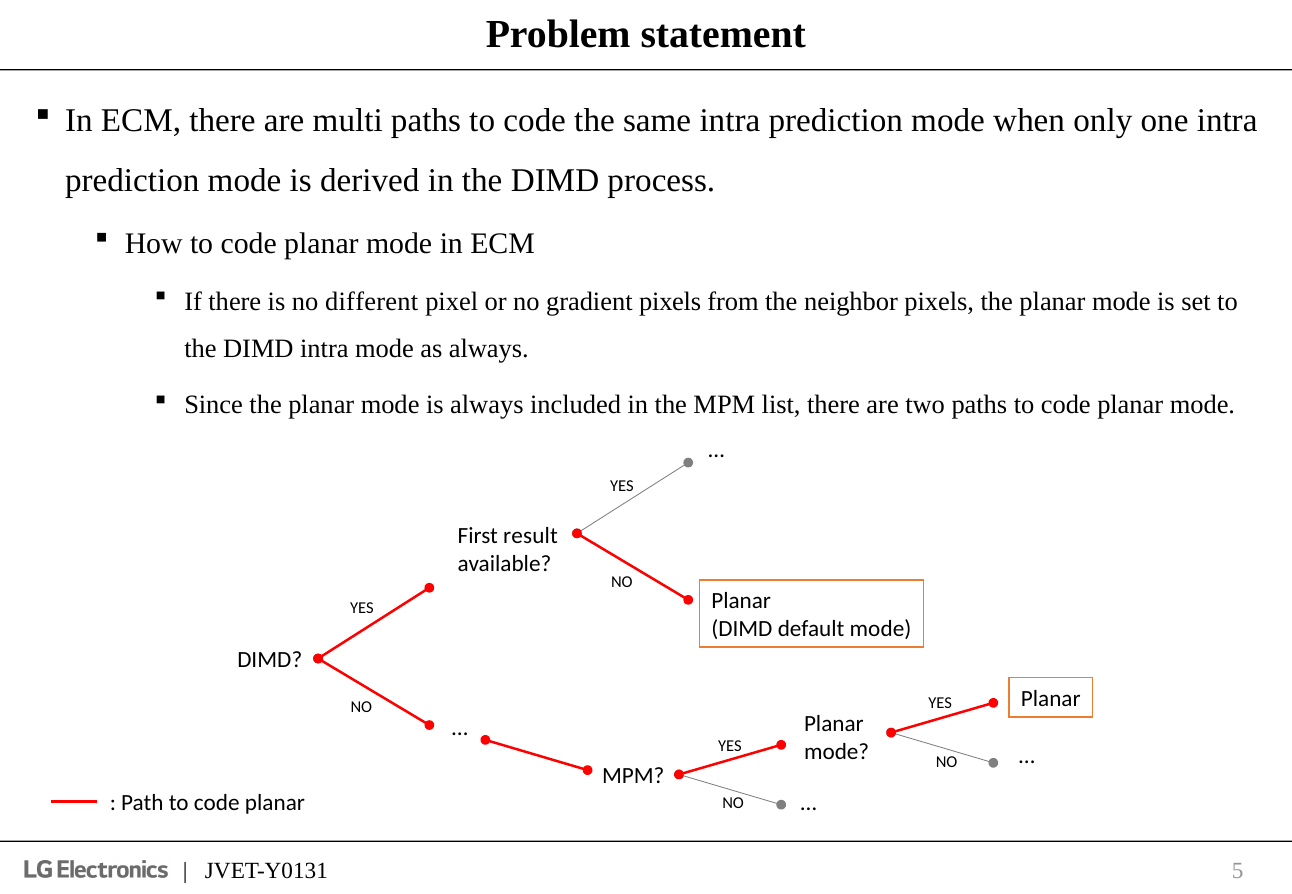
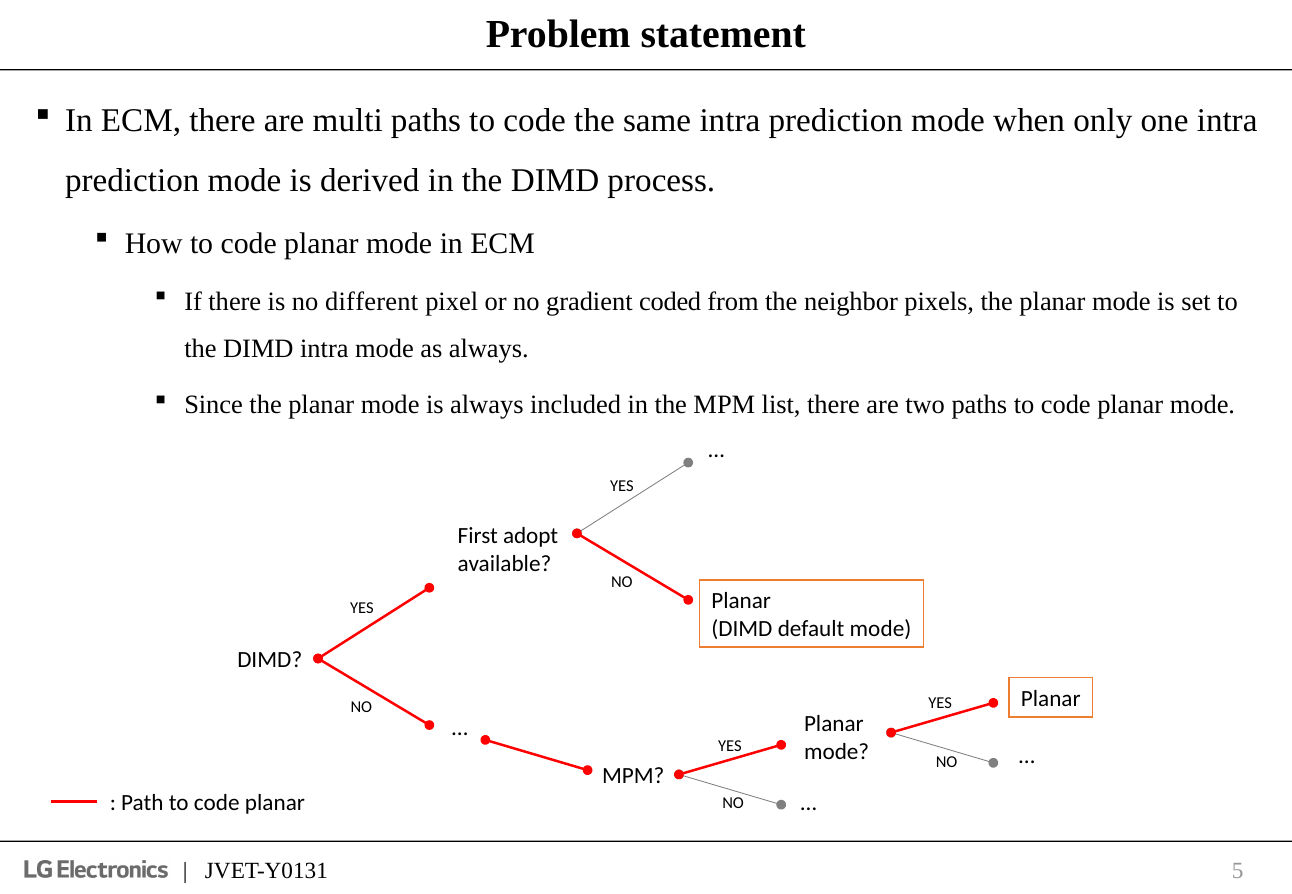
gradient pixels: pixels -> coded (670, 302)
result: result -> adopt (531, 536)
